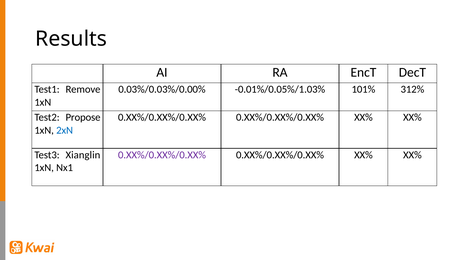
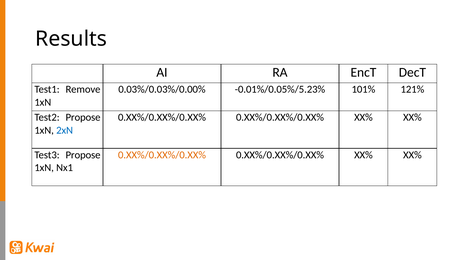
-0.01%/0.05%/1.03%: -0.01%/0.05%/1.03% -> -0.01%/0.05%/5.23% (280, 90)
312%: 312% -> 121% (412, 90)
Test3 Xianglin: Xianglin -> Propose (83, 155)
0.XX%/0.XX%/0.XX% colour: purple -> orange (162, 155)
